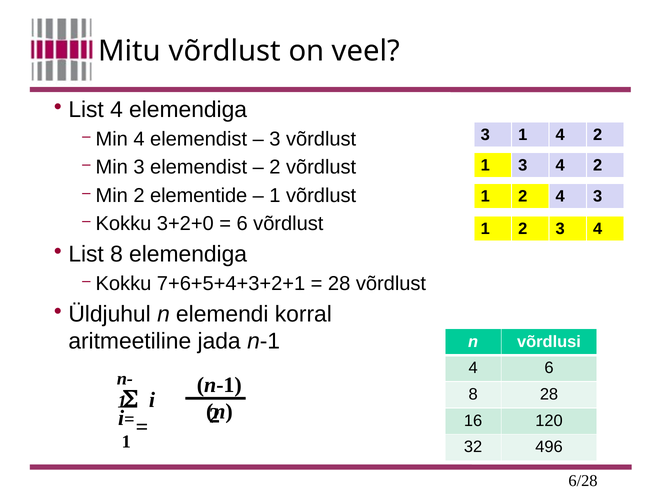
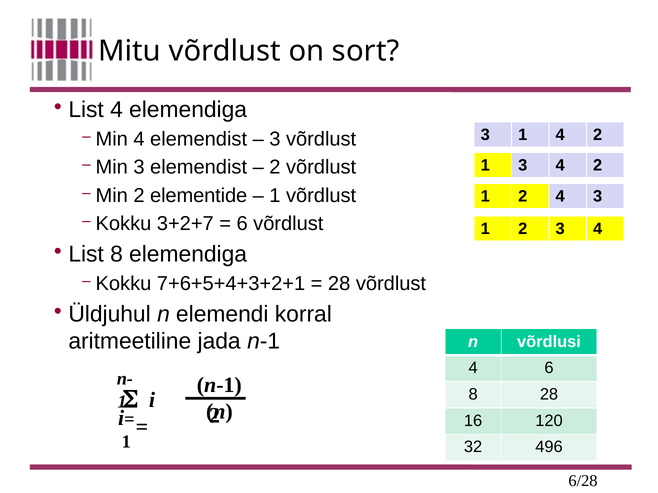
veel: veel -> sort (366, 51)
3+2+0: 3+2+0 -> 3+2+7 (185, 224)
